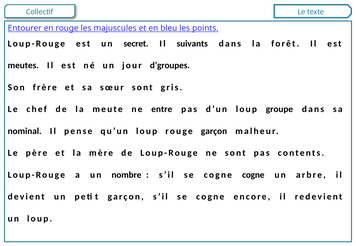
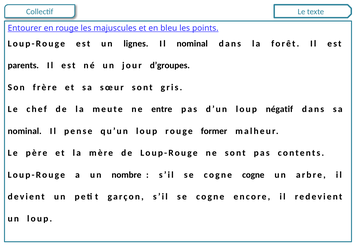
secret: secret -> lignes (136, 44)
Il suivants: suivants -> nominal (192, 44)
meutes: meutes -> parents (23, 66)
groupe: groupe -> négatif (279, 109)
rouge garçon: garçon -> former (214, 131)
